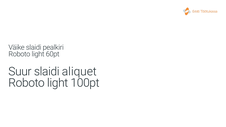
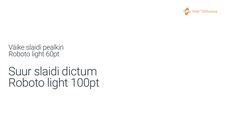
aliquet: aliquet -> dictum (79, 72)
